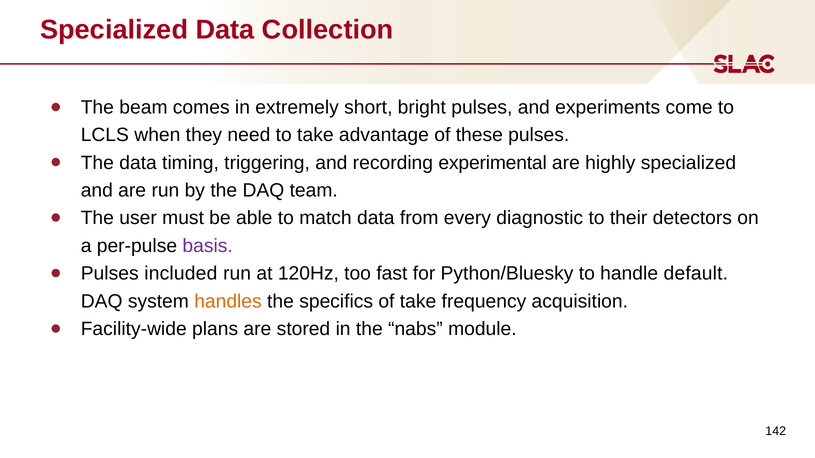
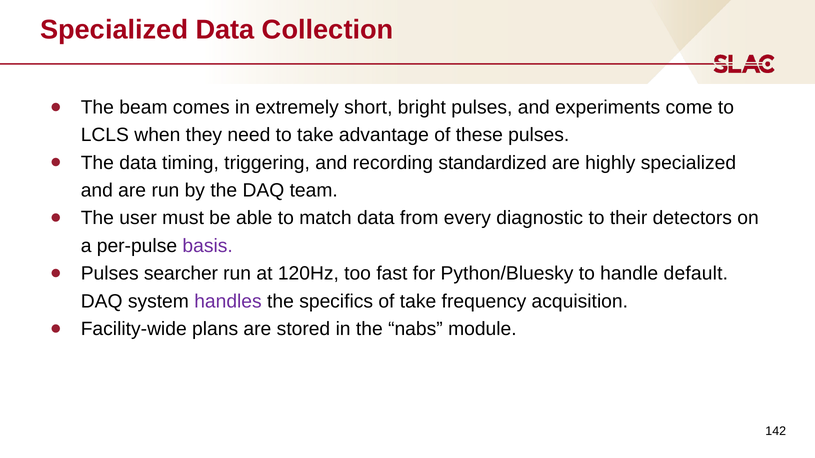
experimental: experimental -> standardized (493, 163)
included: included -> searcher (181, 274)
handles colour: orange -> purple (228, 301)
